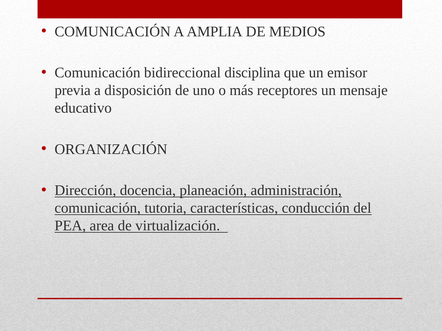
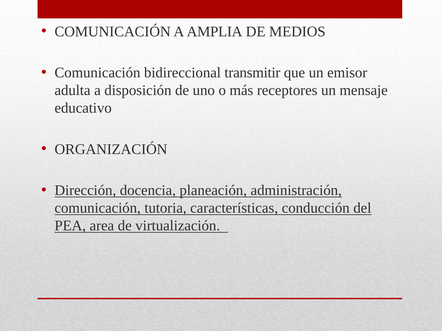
disciplina: disciplina -> transmitir (252, 73)
previa: previa -> adulta (73, 91)
